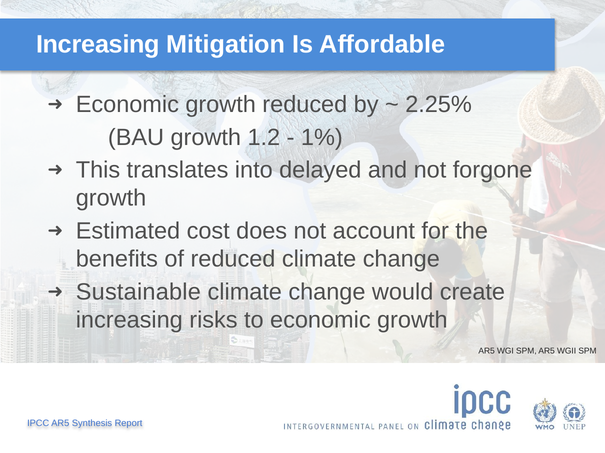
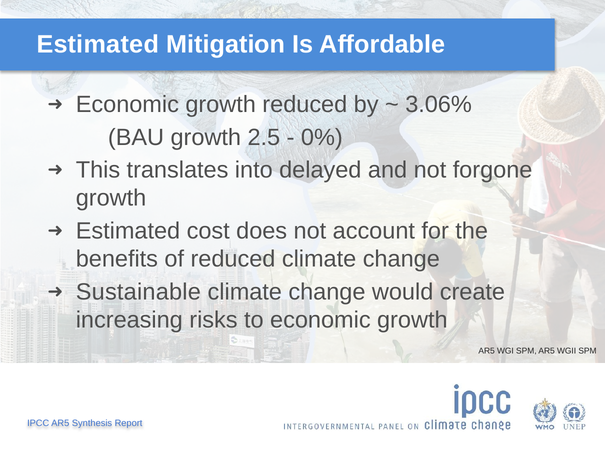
Increasing: Increasing -> Estimated (98, 44)
2.25%: 2.25% -> 3.06% (439, 105)
1.2: 1.2 -> 2.5 (264, 137)
1%: 1% -> 0% (322, 137)
